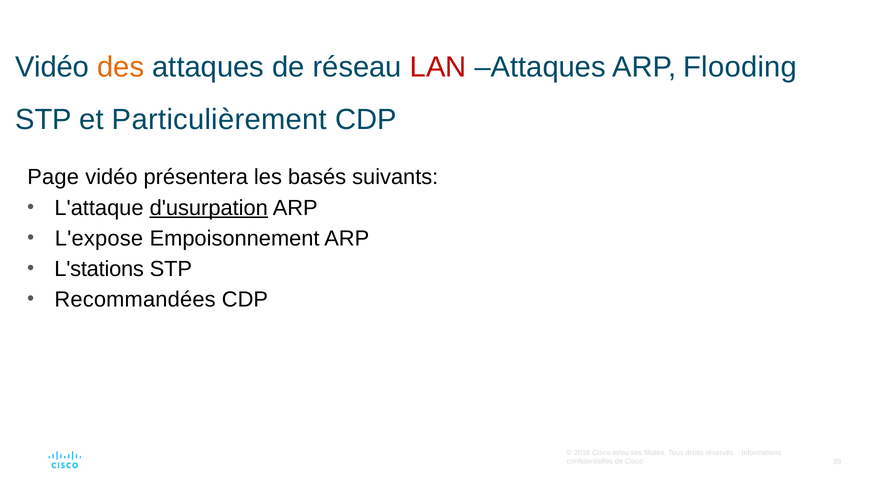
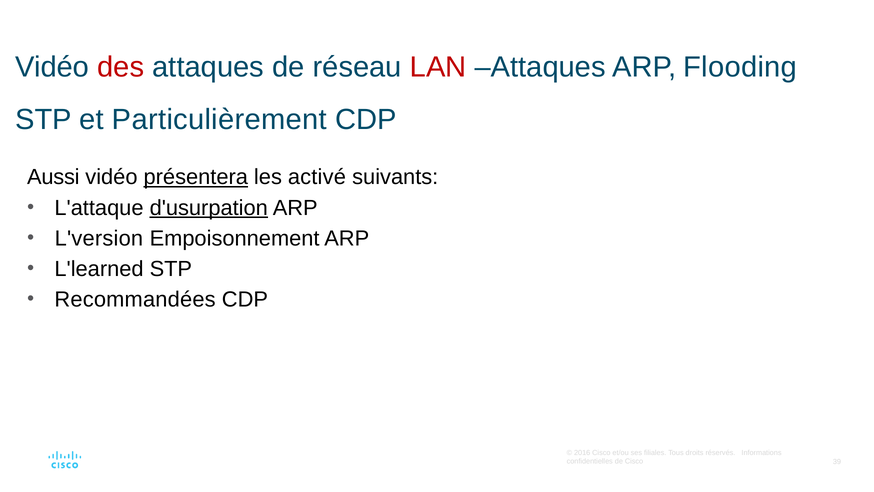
des colour: orange -> red (121, 67)
Page: Page -> Aussi (53, 177)
présentera underline: none -> present (196, 177)
basés: basés -> activé (317, 177)
L'expose: L'expose -> L'version (99, 238)
L'stations: L'stations -> L'learned (99, 269)
